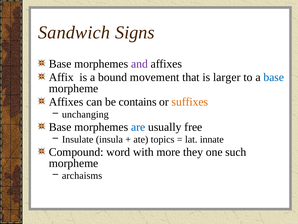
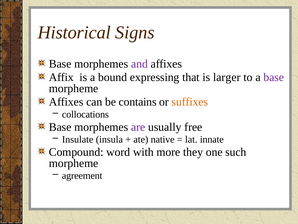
Sandwich: Sandwich -> Historical (74, 32)
movement: movement -> expressing (155, 77)
base colour: blue -> purple (274, 77)
unchanging: unchanging -> collocations (85, 114)
are colour: blue -> purple (138, 127)
topics: topics -> native (163, 139)
archaisms: archaisms -> agreement (82, 175)
